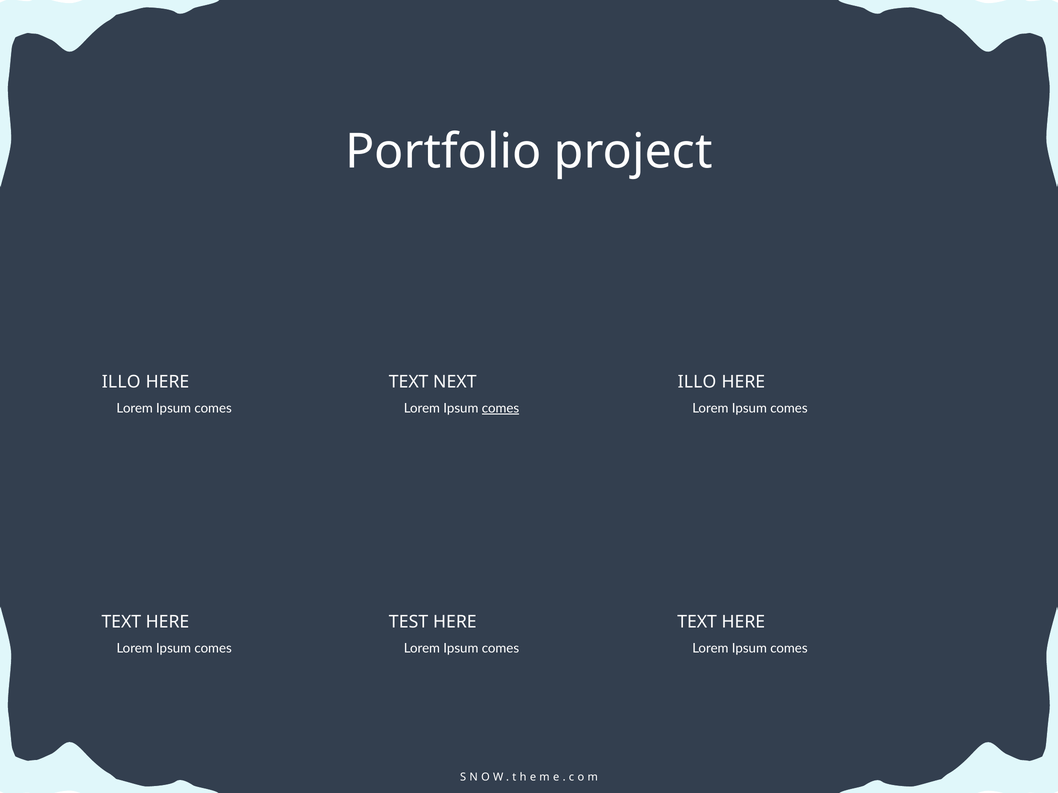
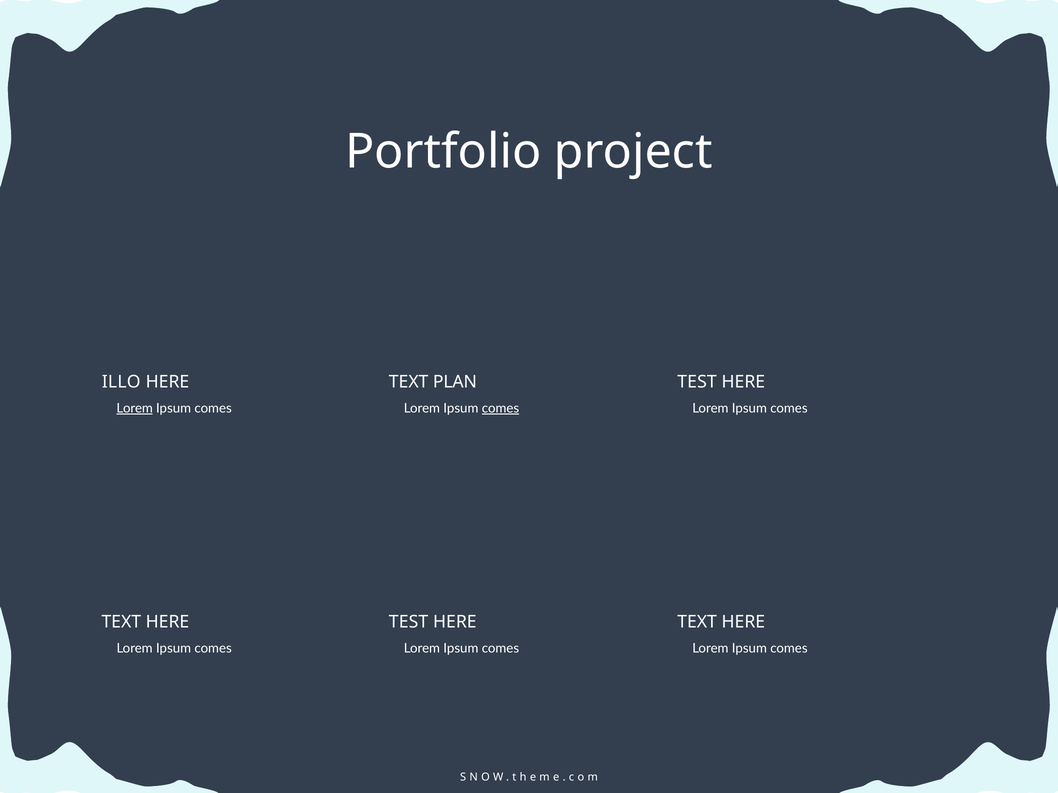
NEXT: NEXT -> PLAN (455, 382)
ILLO: ILLO -> TEST (697, 382)
Lorem underline: none -> present (135, 409)
